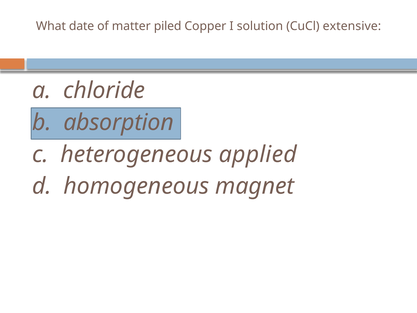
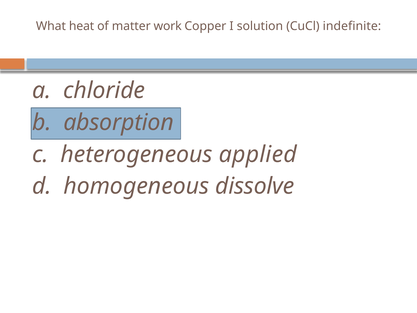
date: date -> heat (82, 26)
piled: piled -> work (168, 26)
extensive: extensive -> indefinite (352, 26)
magnet: magnet -> dissolve (255, 186)
